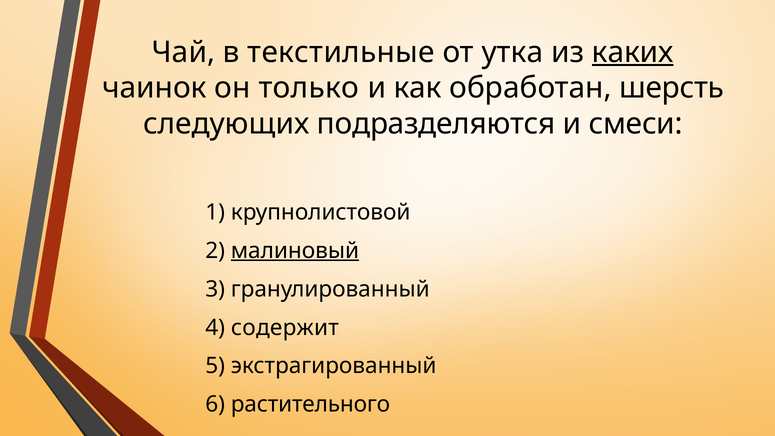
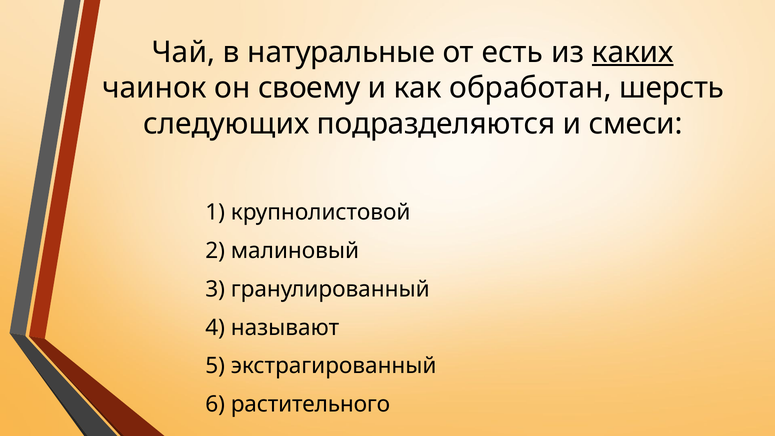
текстильные: текстильные -> натуральные (341, 52)
утка: утка -> есть (512, 52)
только: только -> своему (309, 88)
малиновый underline: present -> none (295, 251)
содержит: содержит -> называют (285, 328)
